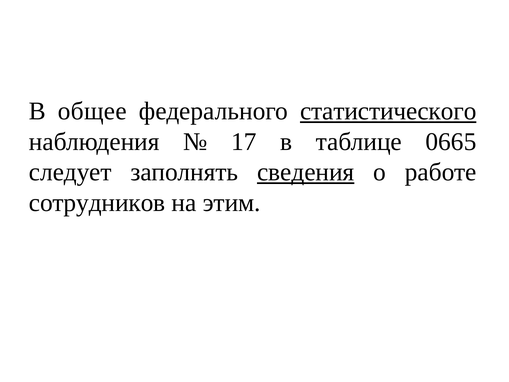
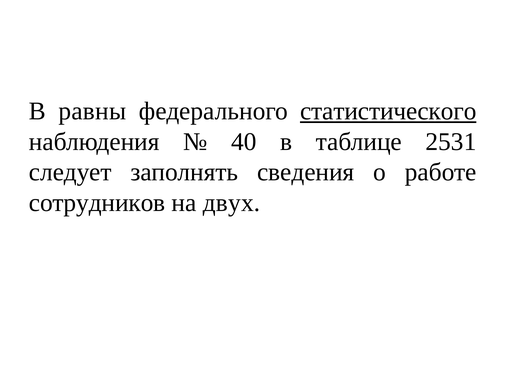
общее: общее -> равны (92, 111)
17: 17 -> 40 (244, 142)
0665: 0665 -> 2531 (451, 142)
сведения underline: present -> none (306, 172)
этим: этим -> двух (232, 203)
